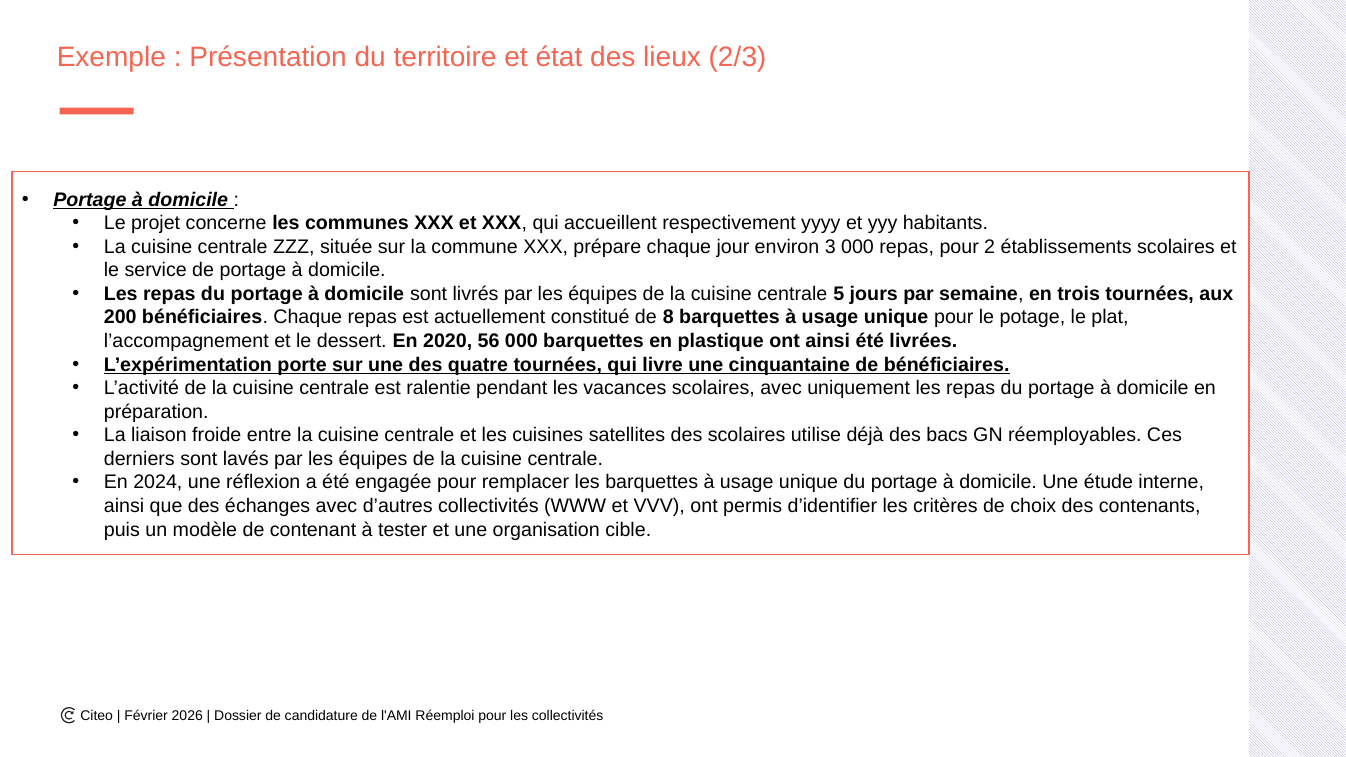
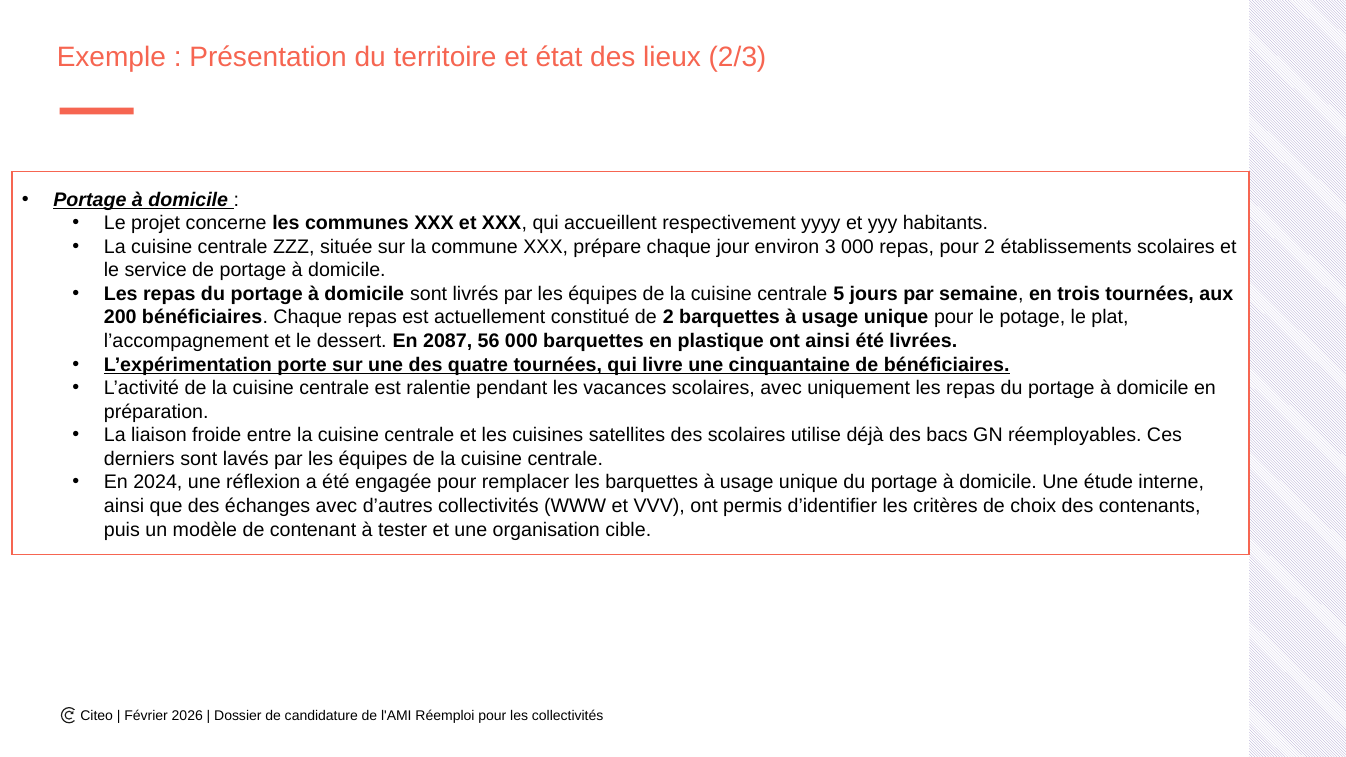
de 8: 8 -> 2 (668, 318)
2020: 2020 -> 2087 (448, 341)
